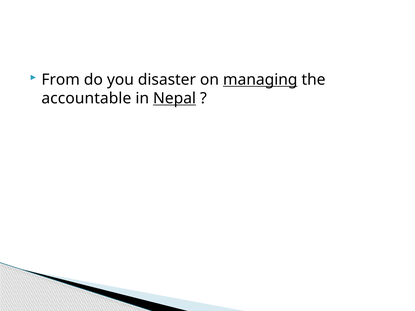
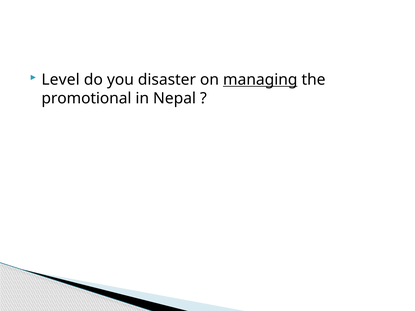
From: From -> Level (61, 80)
accountable: accountable -> promotional (86, 98)
Nepal underline: present -> none (175, 98)
